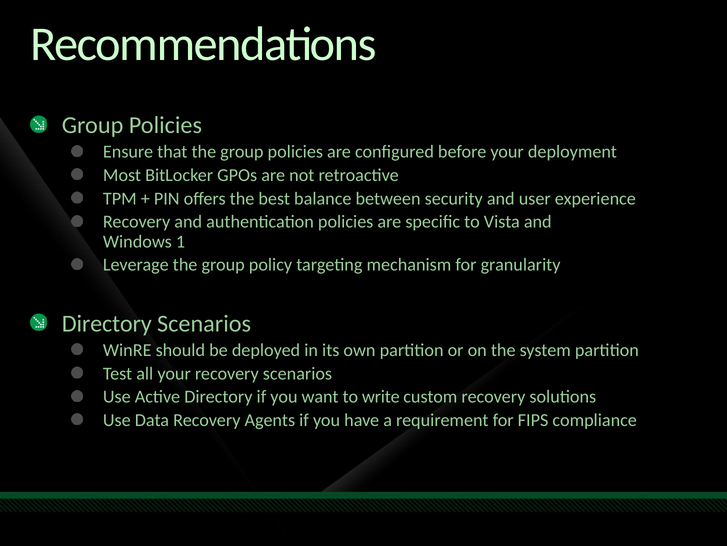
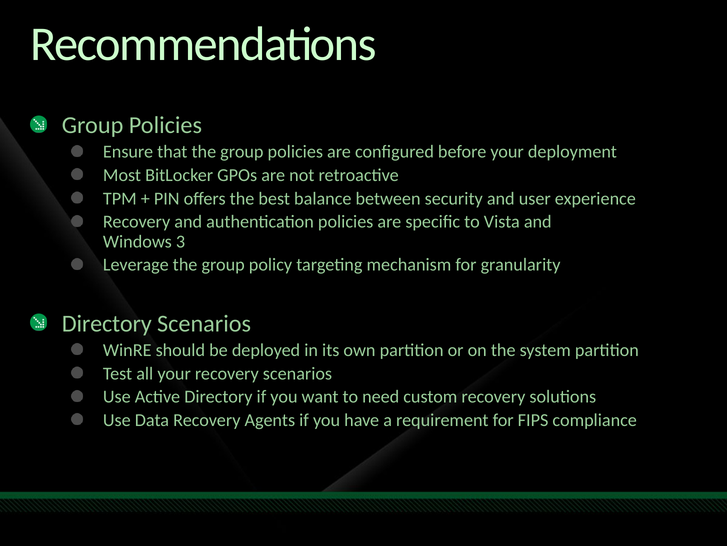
1: 1 -> 3 (180, 241)
write: write -> need (381, 396)
